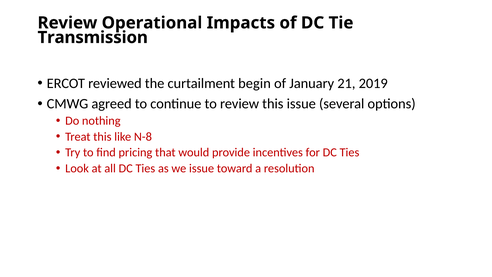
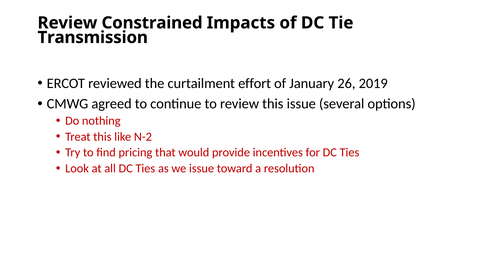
Operational: Operational -> Constrained (152, 23)
begin: begin -> effort (255, 83)
21: 21 -> 26 (346, 83)
N-8: N-8 -> N-2 (143, 137)
